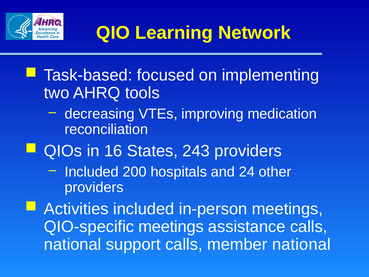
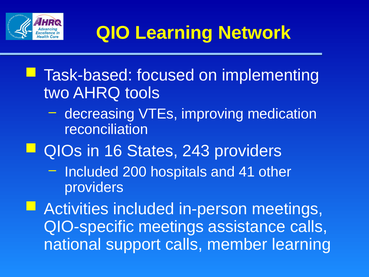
24: 24 -> 41 (247, 172)
member national: national -> learning (301, 244)
